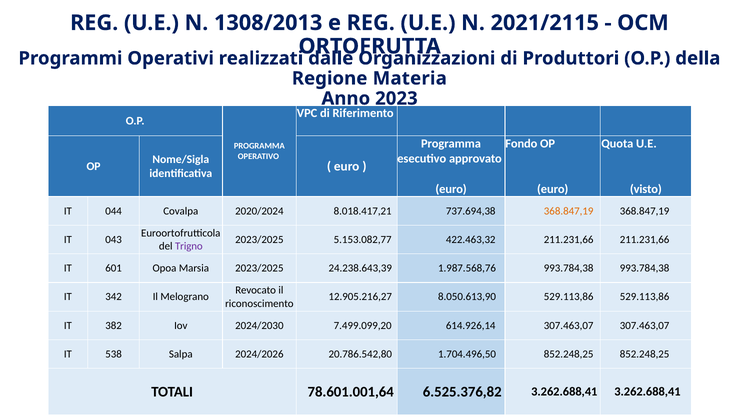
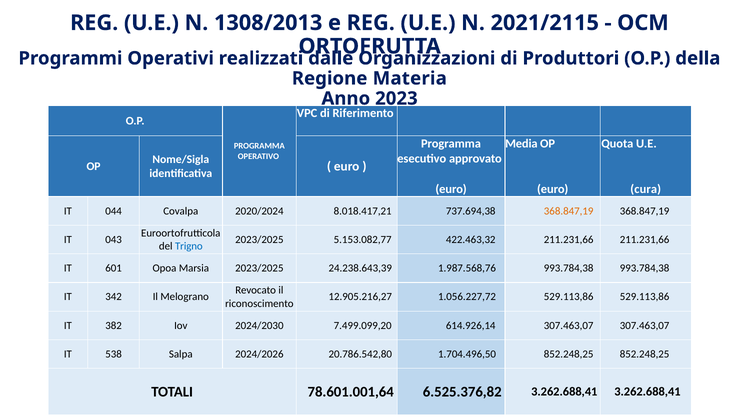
Fondo: Fondo -> Media (521, 144)
visto: visto -> cura (646, 189)
Trigno colour: purple -> blue (189, 247)
8.050.613,90: 8.050.613,90 -> 1.056.227,72 (467, 297)
